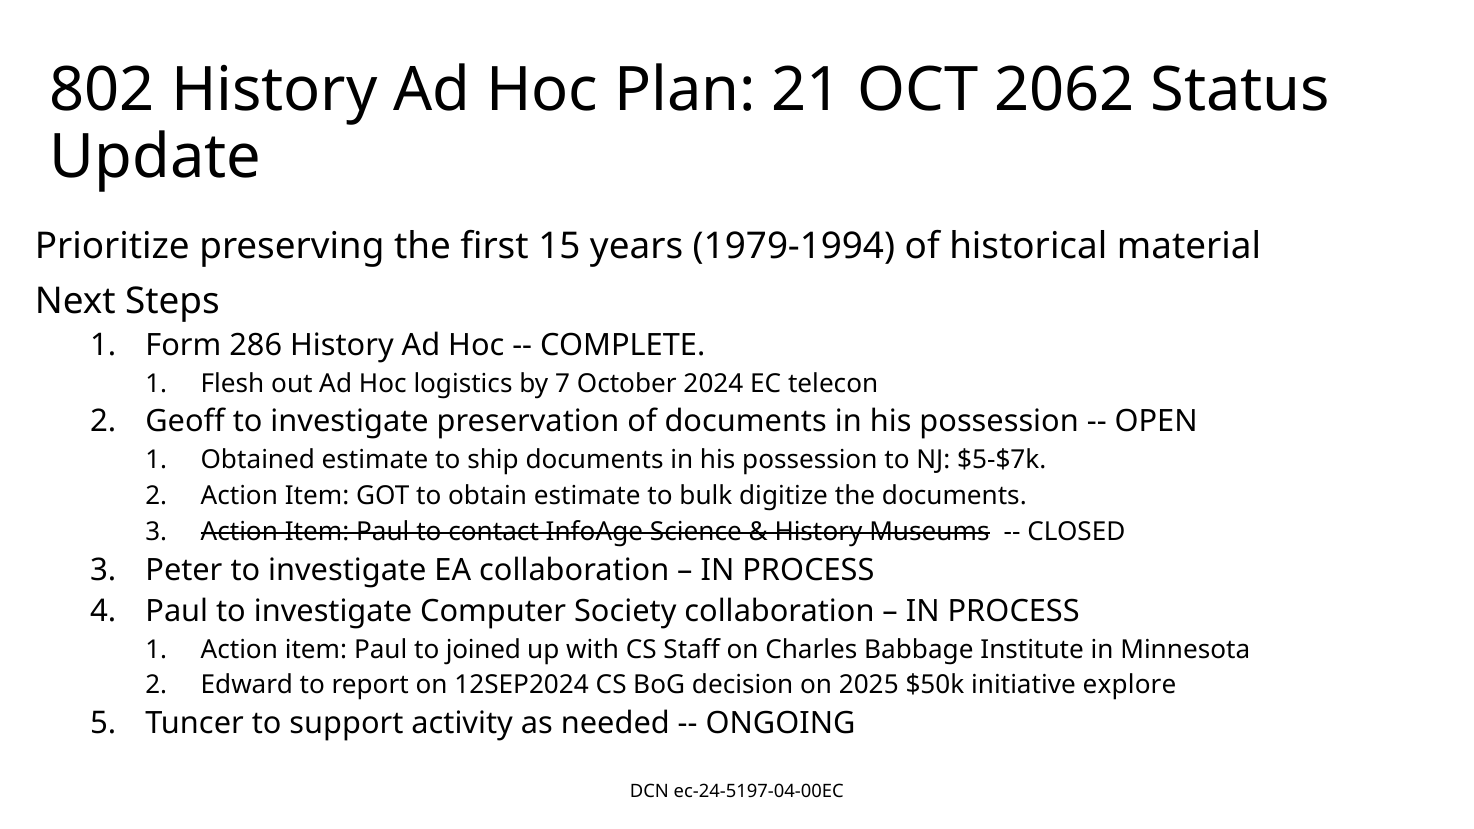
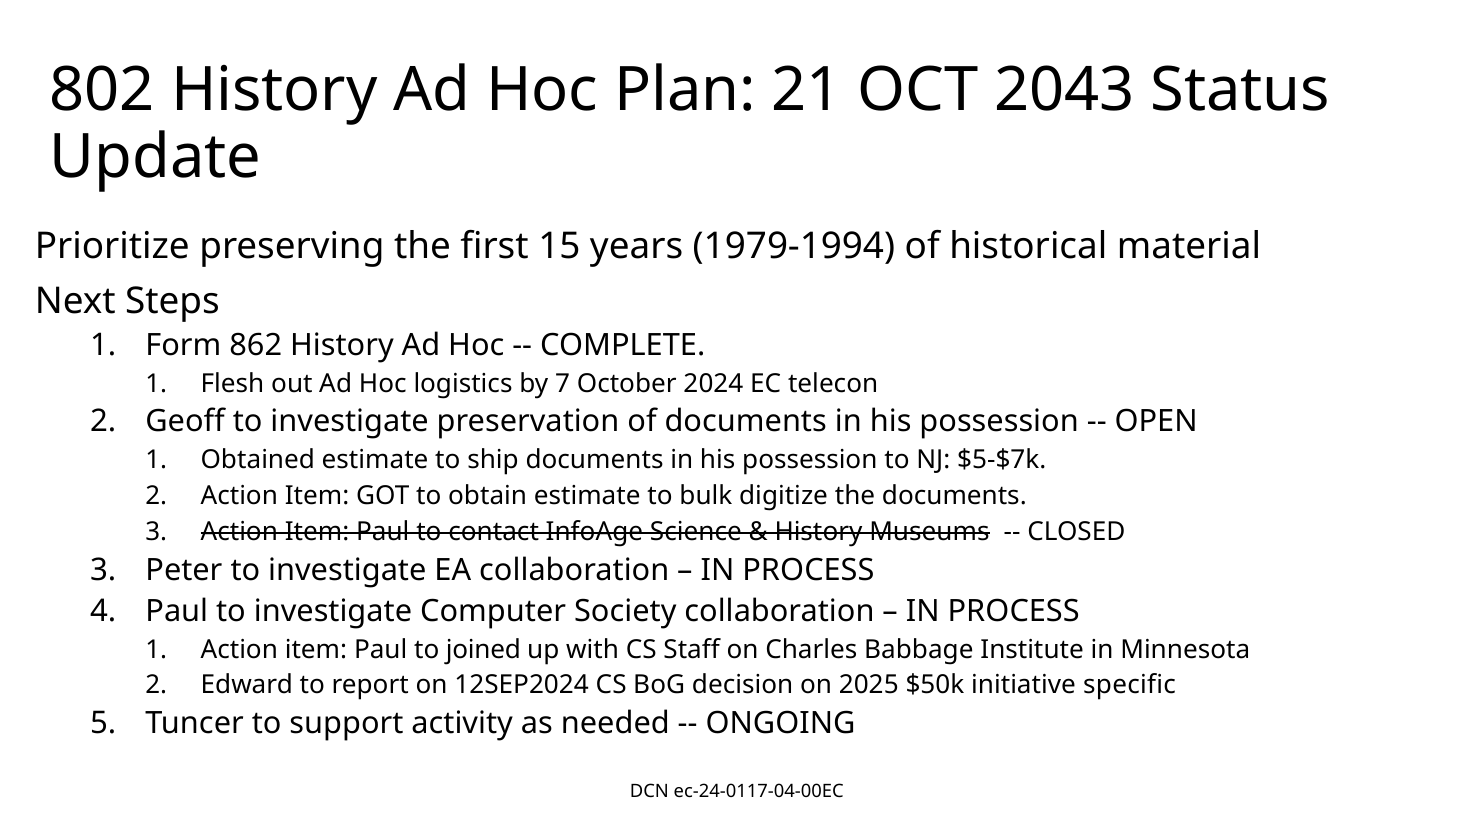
2062: 2062 -> 2043 (1065, 91)
286: 286 -> 862 (256, 345)
explore: explore -> specific (1130, 685)
ec-24-5197-04-00EC: ec-24-5197-04-00EC -> ec-24-0117-04-00EC (759, 792)
